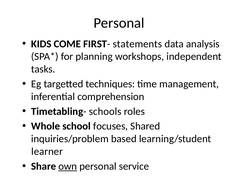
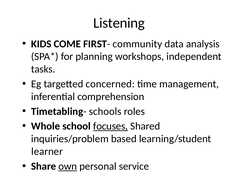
Personal: Personal -> Listening (119, 23)
statements: statements -> community (137, 44)
techniques: techniques -> concerned (110, 84)
focuses underline: none -> present (111, 127)
